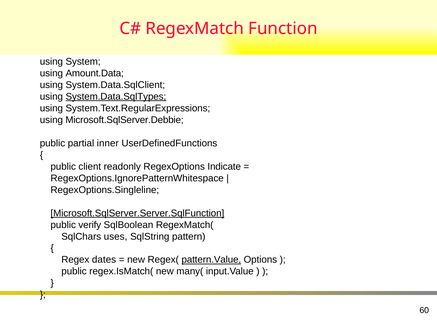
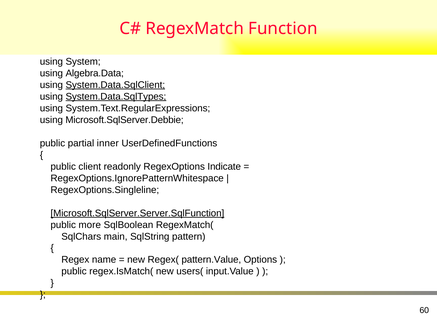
Amount.Data: Amount.Data -> Algebra.Data (95, 73)
System.Data.SqlClient underline: none -> present (115, 85)
verify: verify -> more (90, 225)
uses: uses -> main (116, 236)
dates: dates -> name (104, 260)
pattern.Value underline: present -> none (211, 260)
many(: many( -> users( (190, 271)
